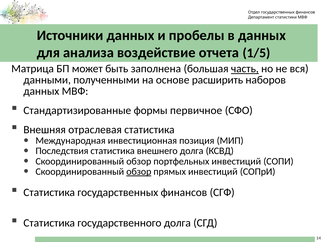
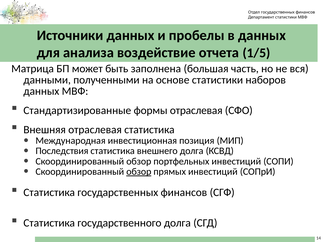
часть underline: present -> none (245, 69)
основе расширить: расширить -> статистики (217, 80)
формы первичное: первичное -> отраслевая (196, 111)
